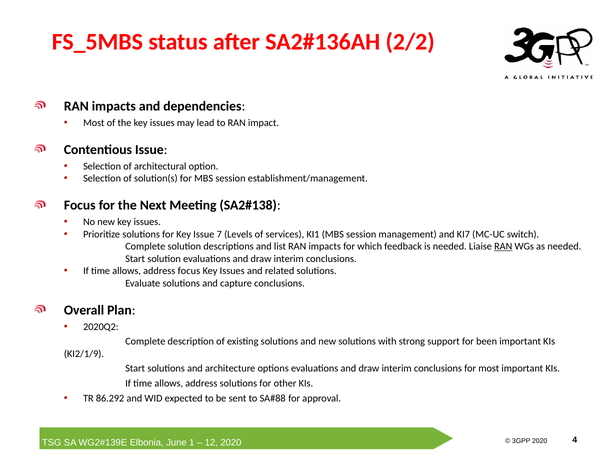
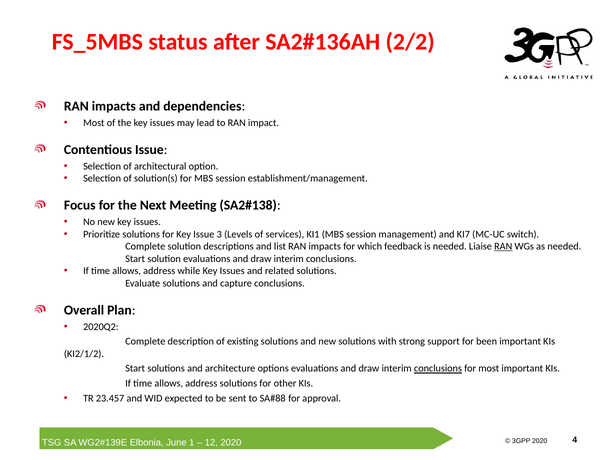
7: 7 -> 3 (219, 234)
address focus: focus -> while (189, 271)
KI2/1/9: KI2/1/9 -> KI2/1/2 (84, 354)
conclusions underline: none -> present (438, 368)
86.292: 86.292 -> 23.457 (110, 398)
